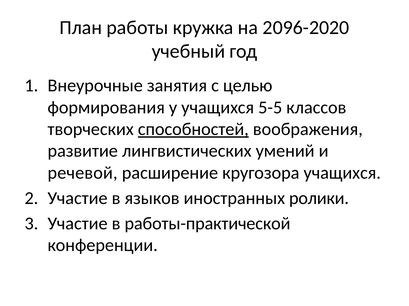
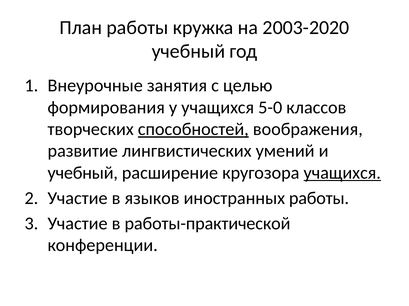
2096-2020: 2096-2020 -> 2003-2020 (306, 28)
5-5: 5-5 -> 5-0 (270, 108)
речевой: речевой -> учебный (83, 173)
учащихся underline: none -> present (342, 173)
иностранных ролики: ролики -> работы (319, 199)
